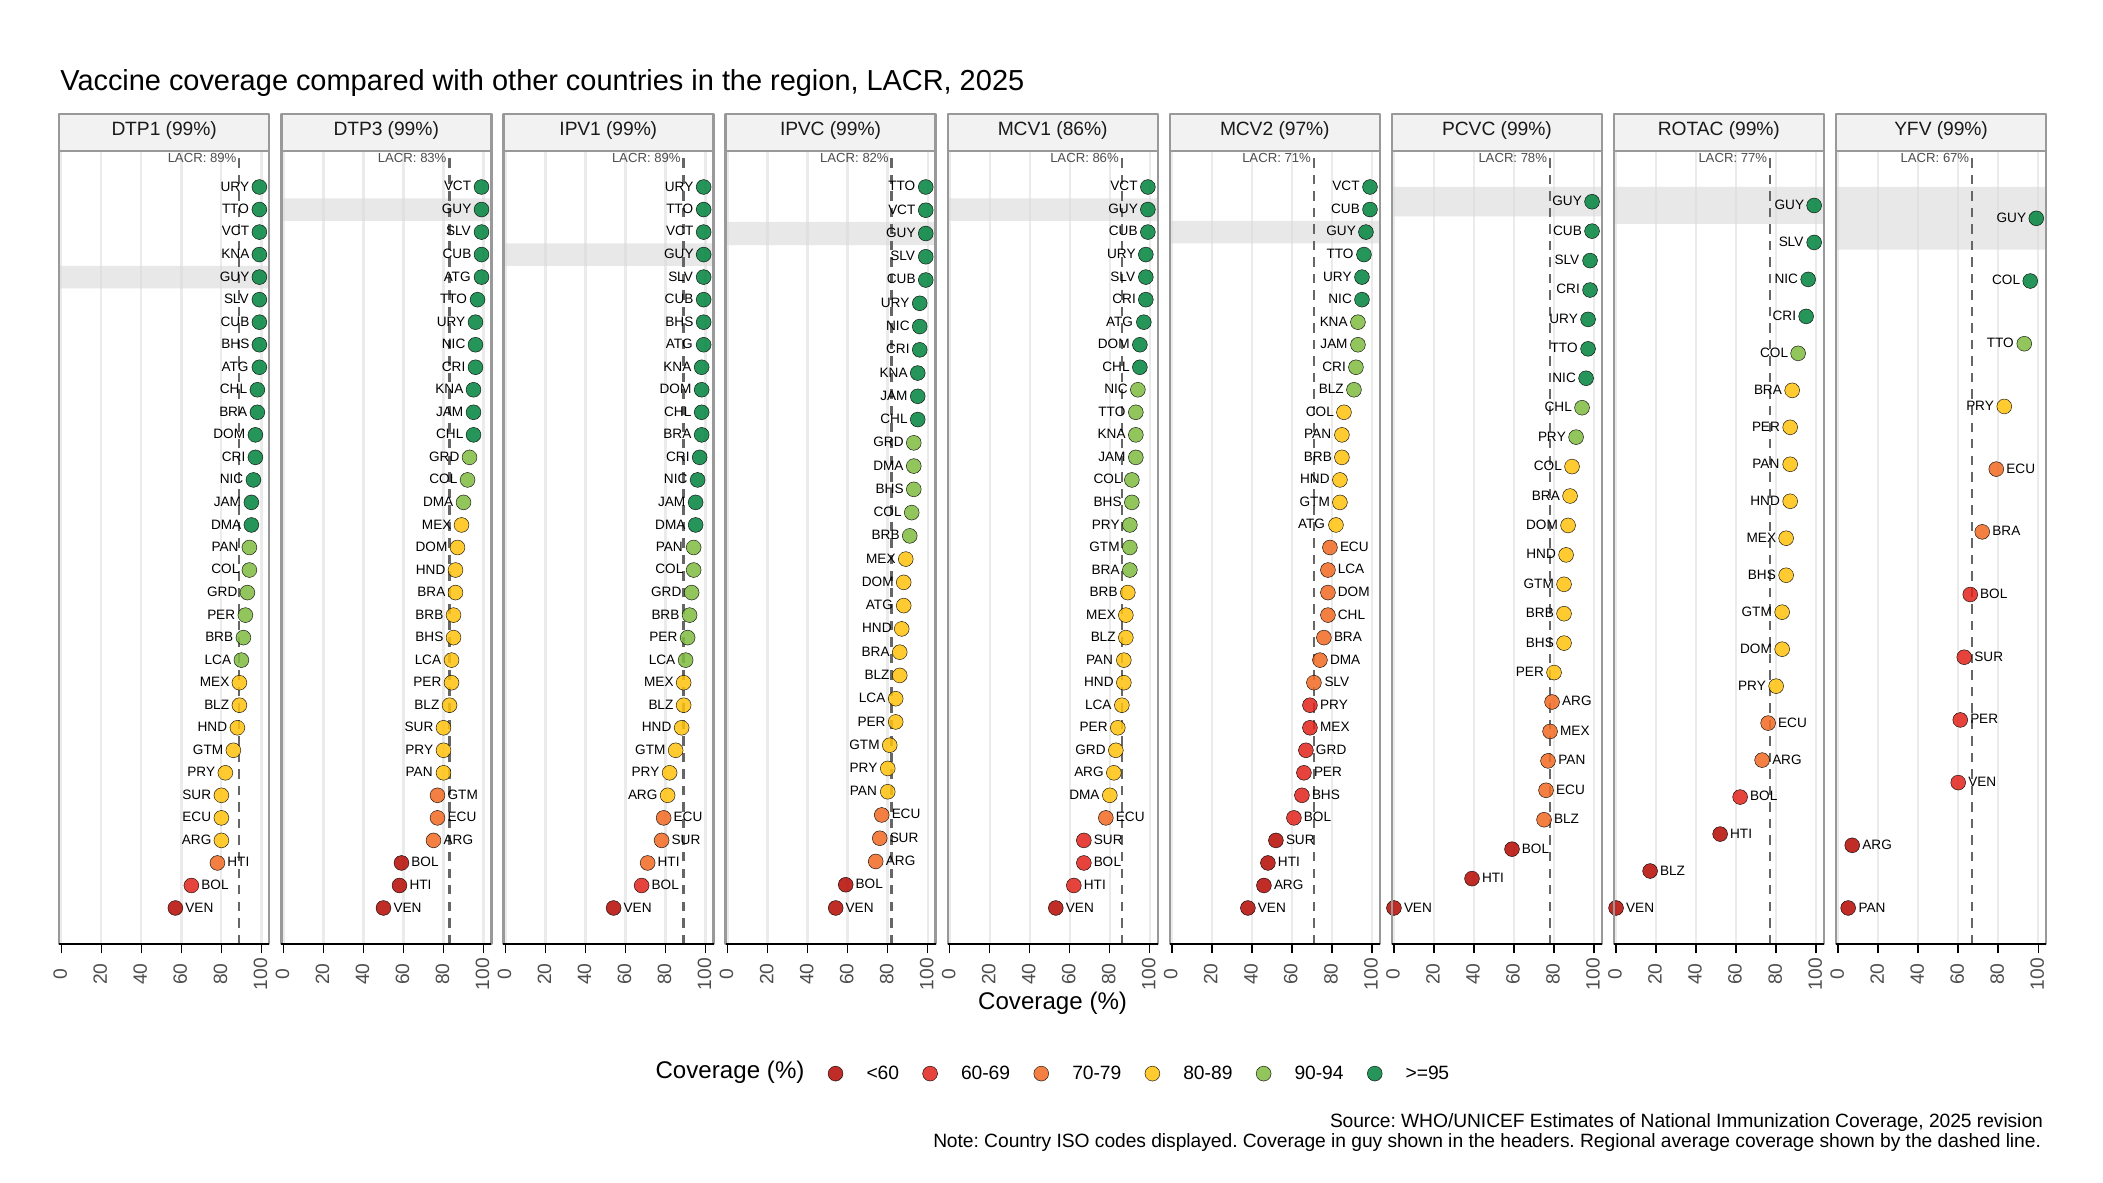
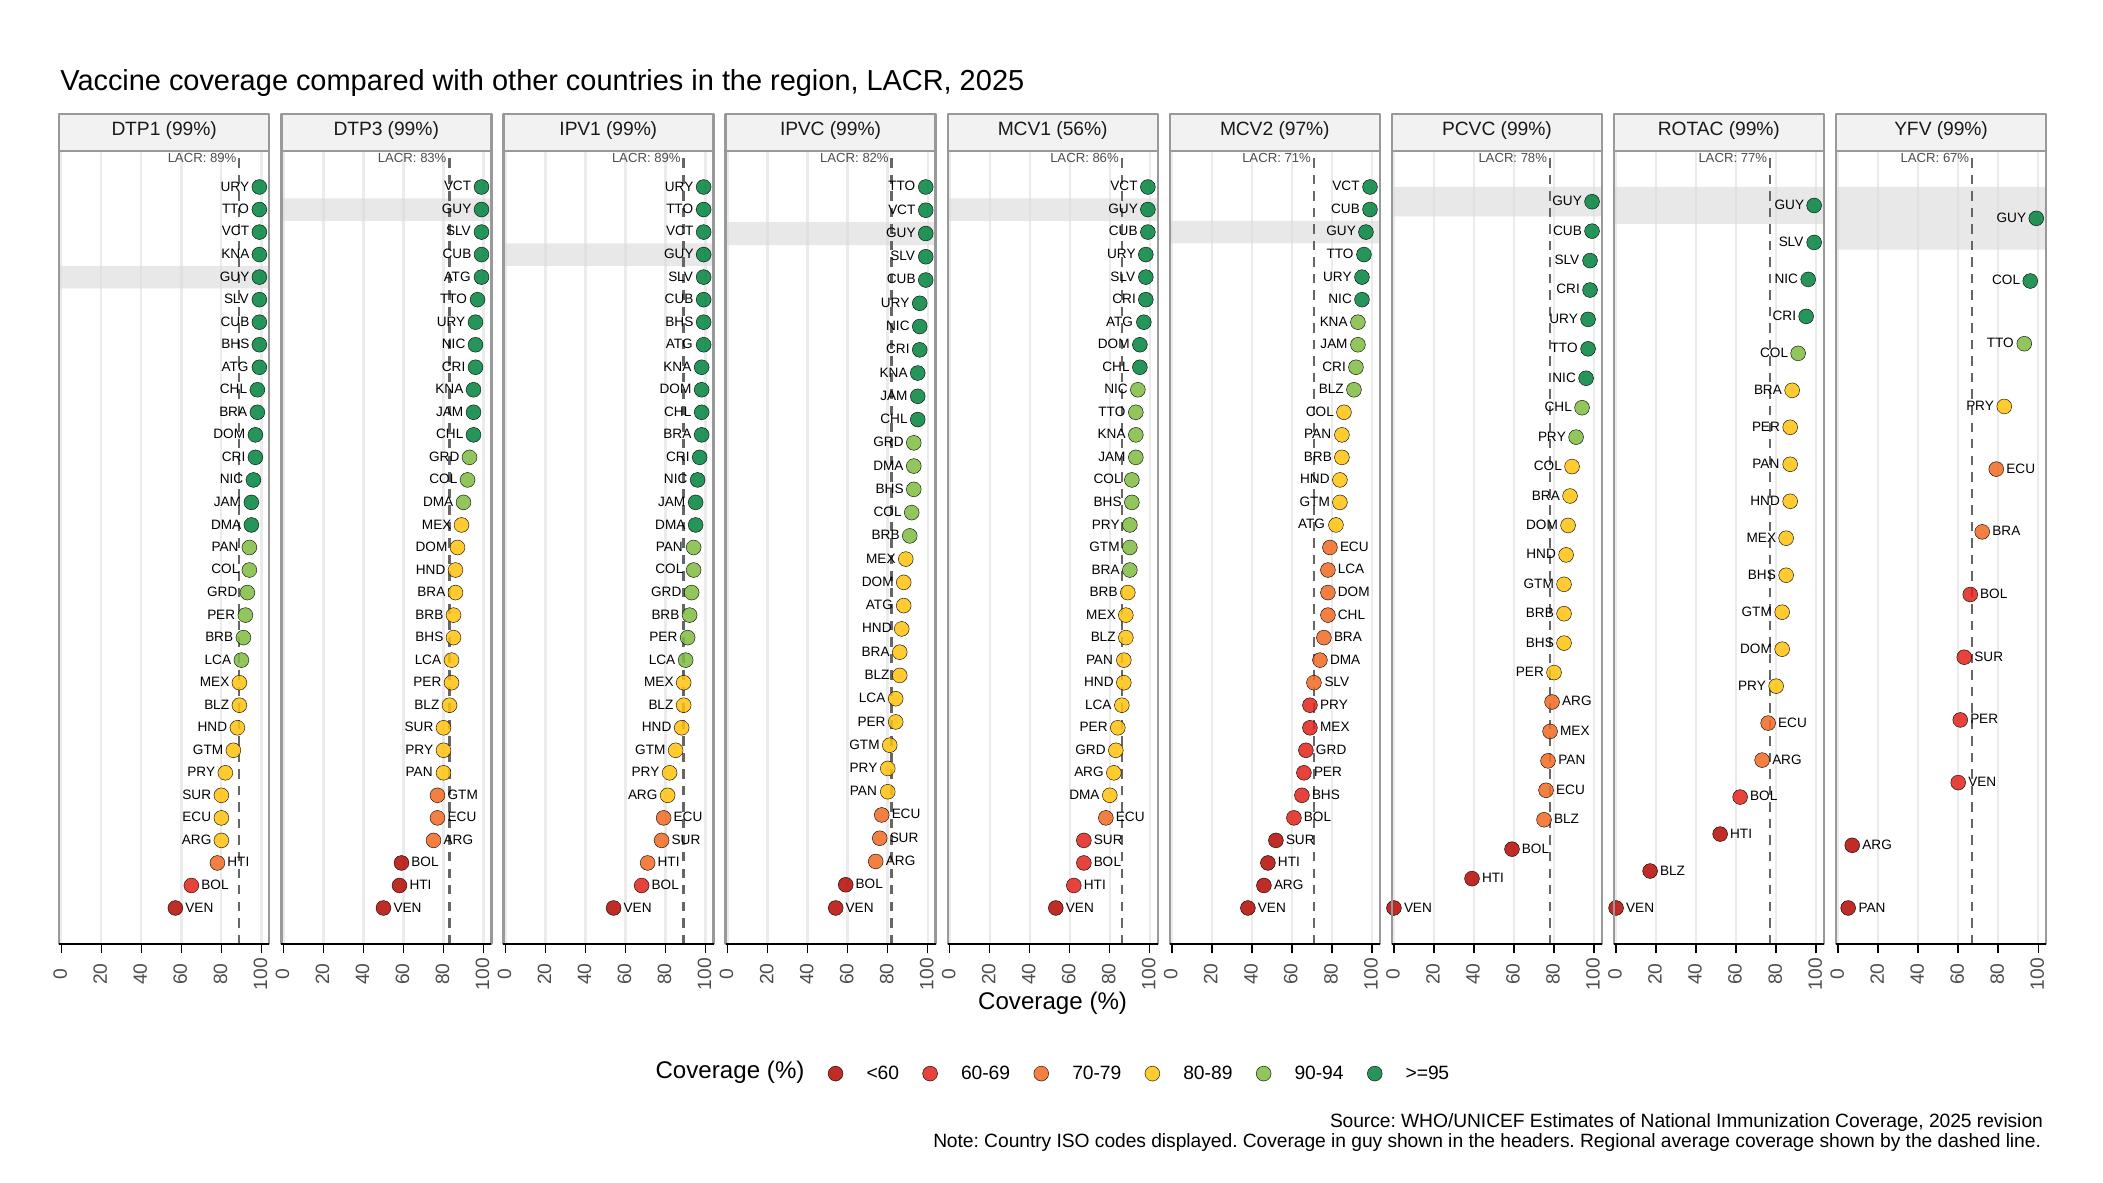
MCV1 86%: 86% -> 56% (1082, 130)
